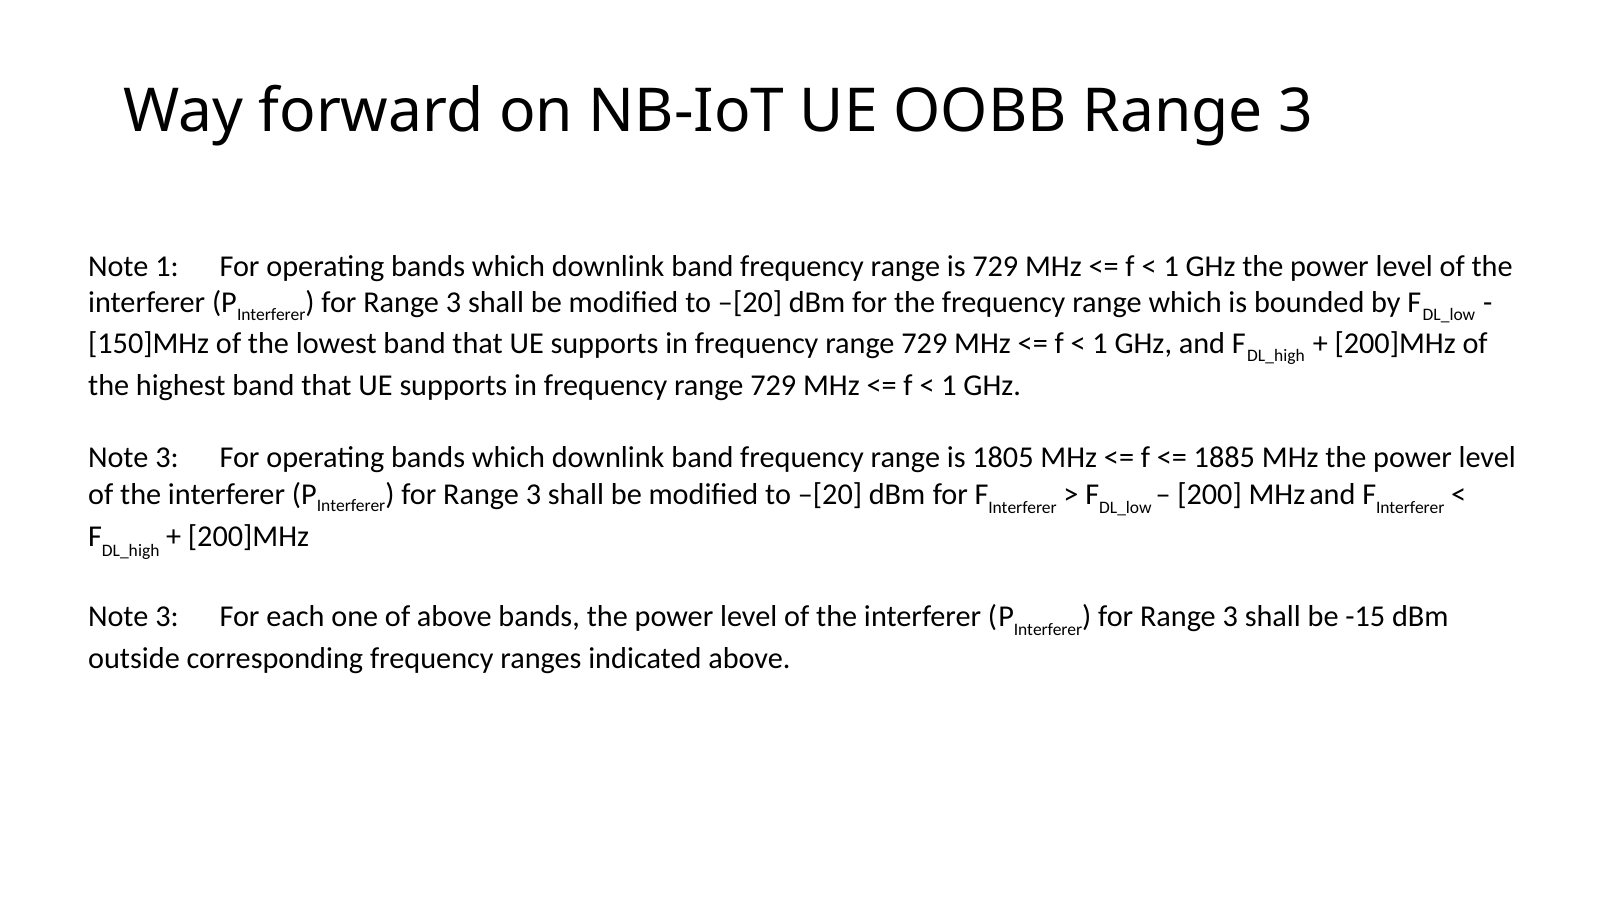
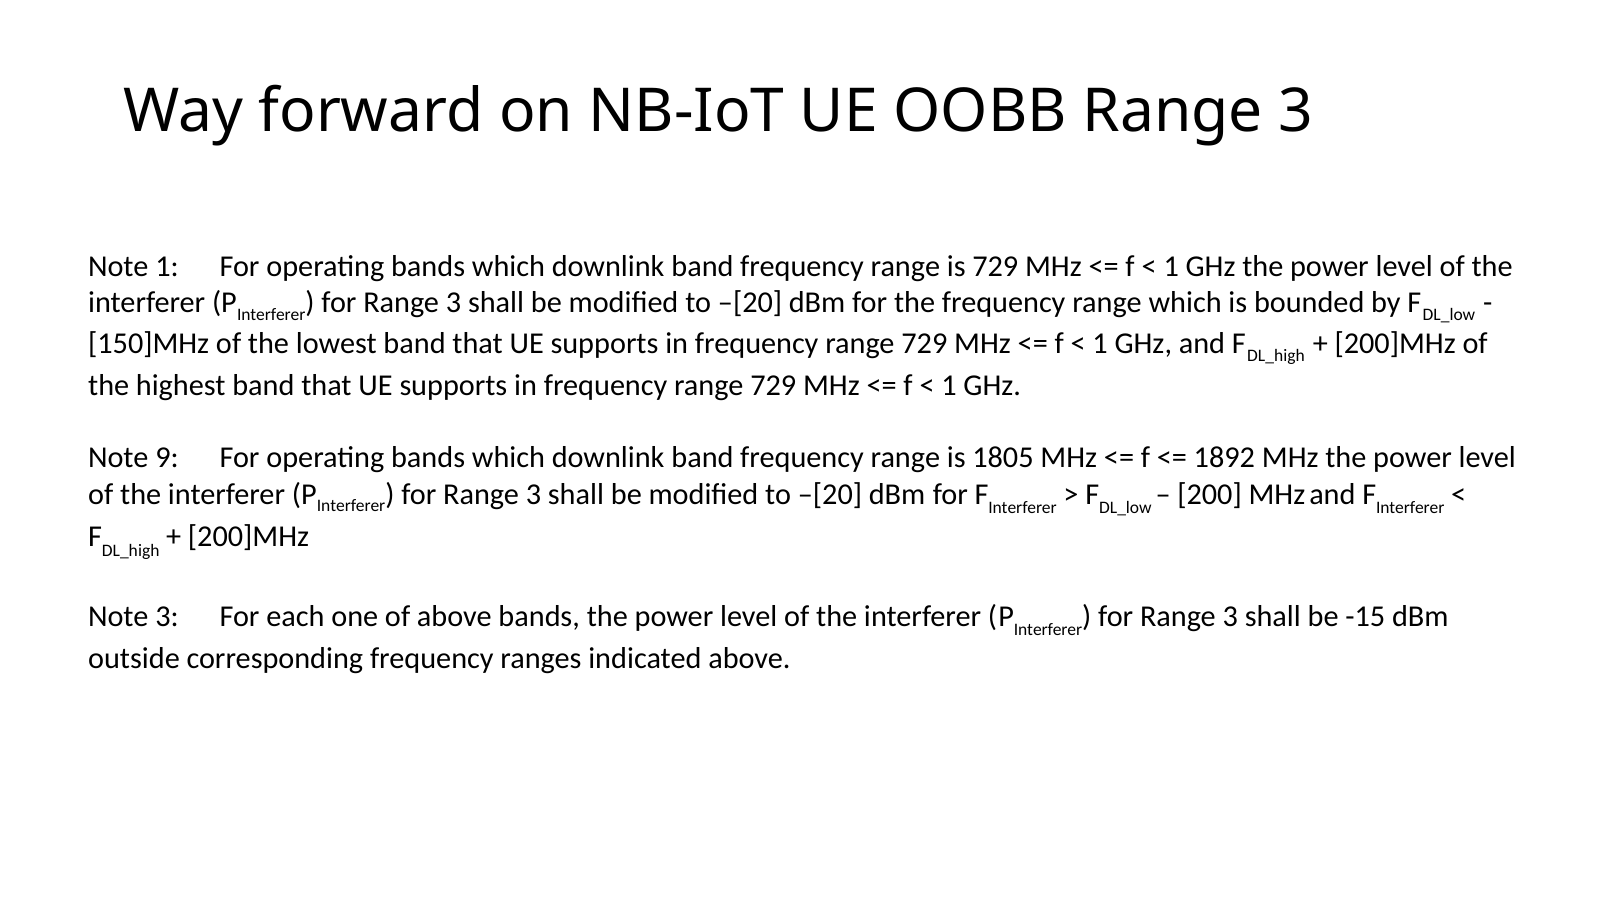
3: 3 -> 9 (167, 458)
1885: 1885 -> 1892 (1224, 458)
